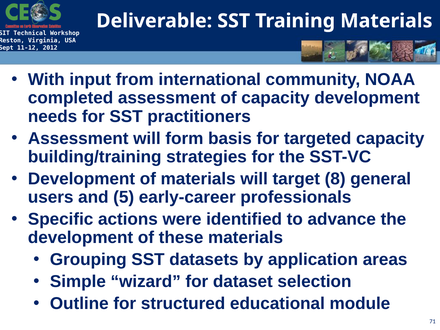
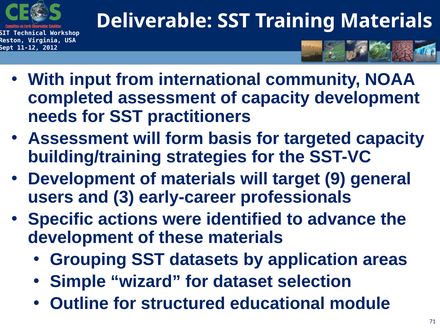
8: 8 -> 9 (335, 179)
5: 5 -> 3 (124, 197)
